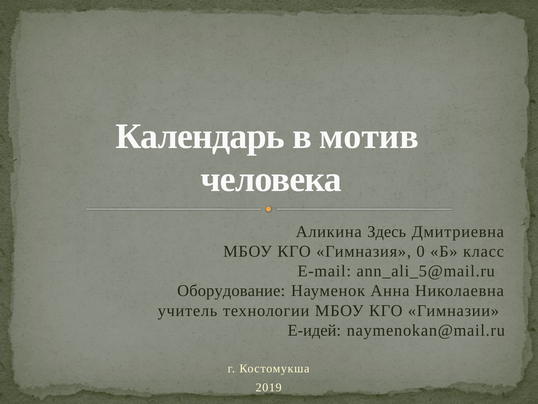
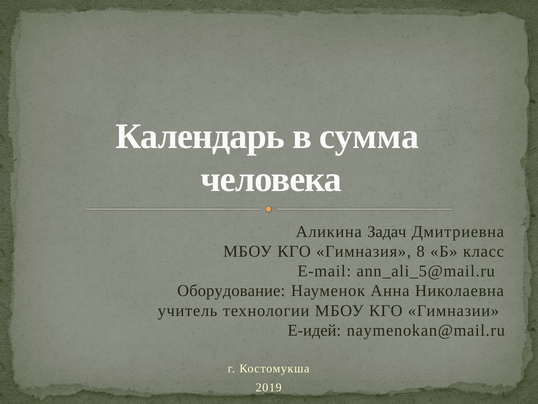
мотив: мотив -> сумма (369, 136)
Здесь: Здесь -> Задач (387, 231)
0: 0 -> 8 (421, 251)
